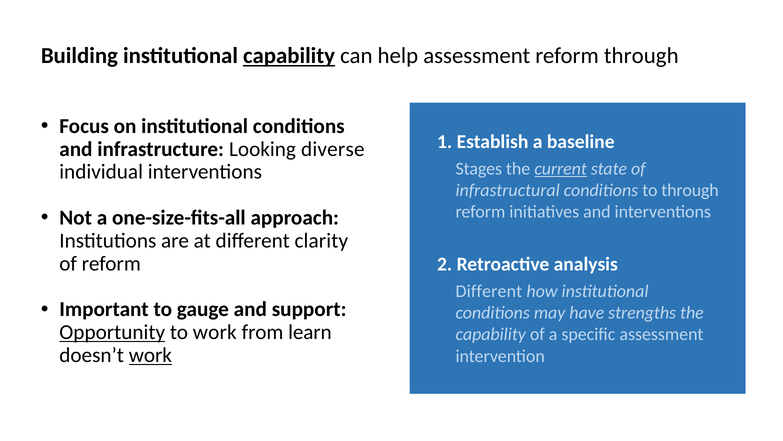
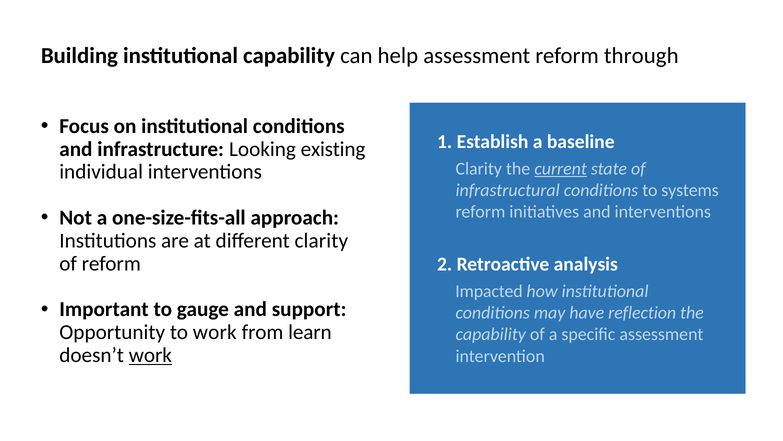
capability underline: present -> none (289, 56)
diverse: diverse -> existing (333, 149)
Stages: Stages -> Clarity (479, 169)
to through: through -> systems (690, 190)
Different: Different -> Impacted (489, 291)
strengths: strengths -> reflection (642, 313)
Opportunity underline: present -> none (112, 332)
